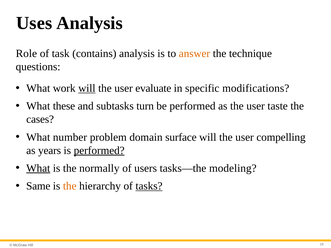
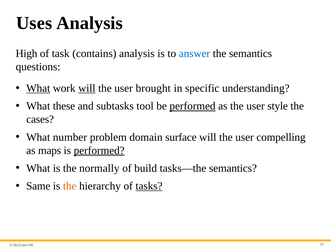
Role: Role -> High (26, 54)
answer colour: orange -> blue (194, 54)
the technique: technique -> semantics (251, 54)
What underline: none -> present (38, 88)
evaluate: evaluate -> brought (153, 88)
modifications: modifications -> understanding (256, 88)
turn: turn -> tool (145, 106)
performed underline: none -> present (193, 106)
taste: taste -> style (278, 106)
years: years -> maps (50, 151)
What underline: present -> none (38, 168)
users: users -> build (146, 168)
tasks—the modeling: modeling -> semantics (233, 168)
